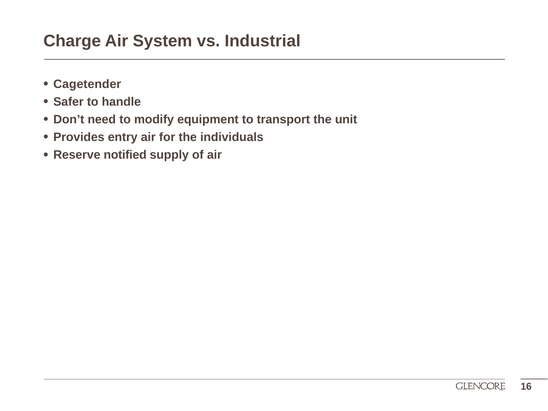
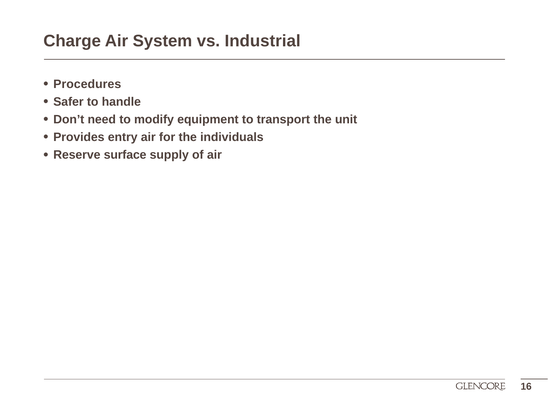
Cagetender: Cagetender -> Procedures (87, 84)
notified: notified -> surface (125, 155)
